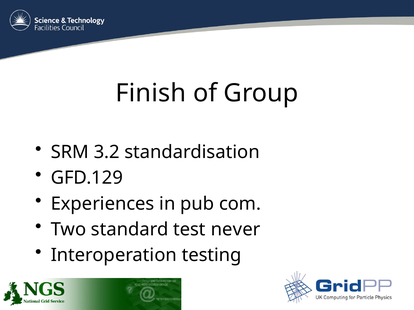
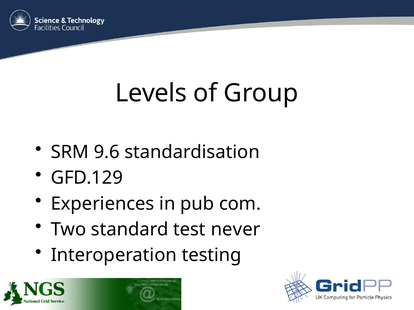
Finish: Finish -> Levels (151, 93)
3.2: 3.2 -> 9.6 (107, 152)
